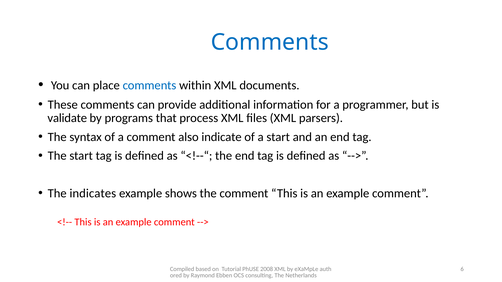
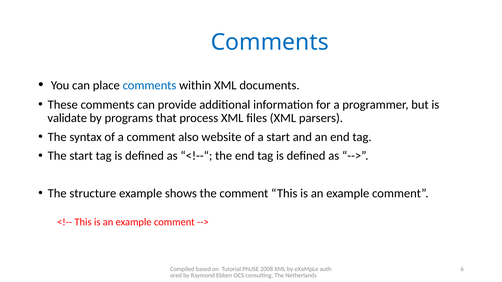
indicate: indicate -> website (222, 137)
indicates: indicates -> structure (93, 193)
